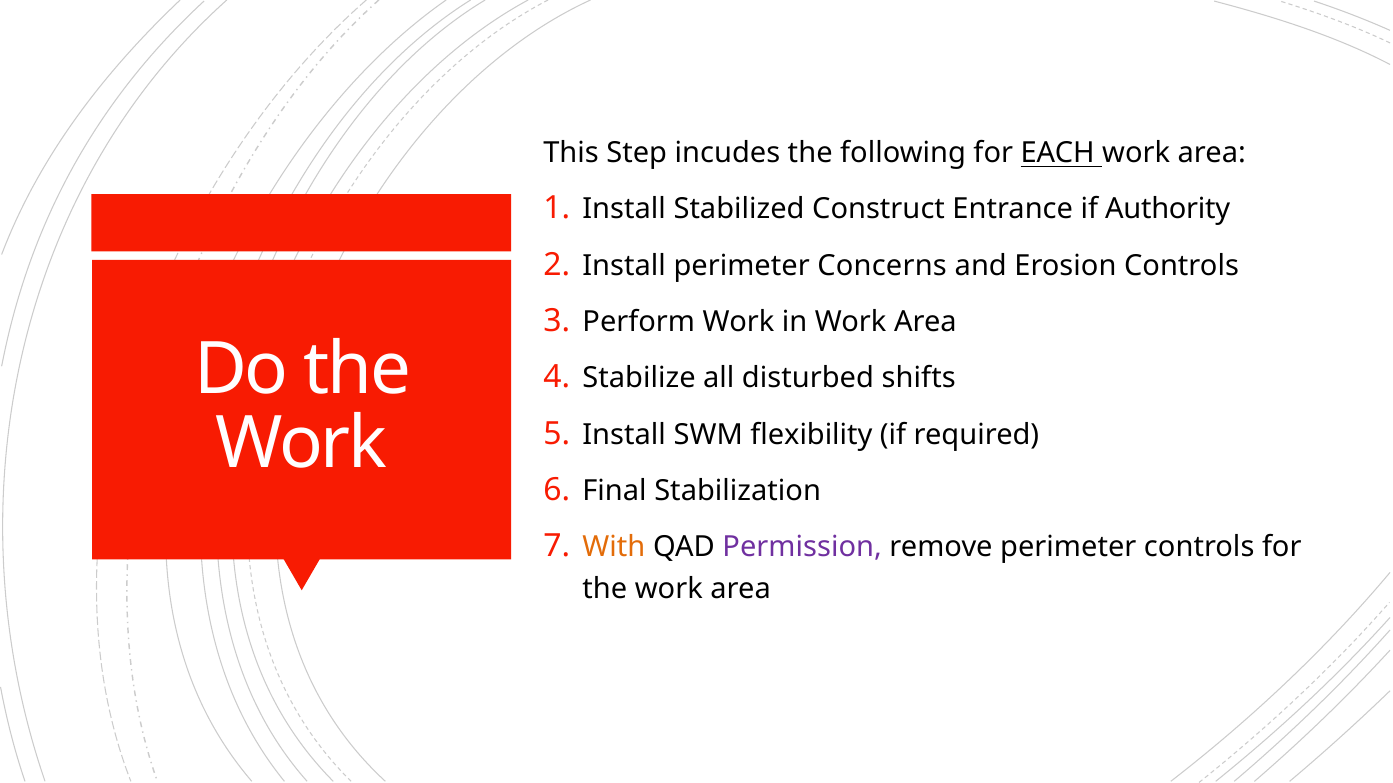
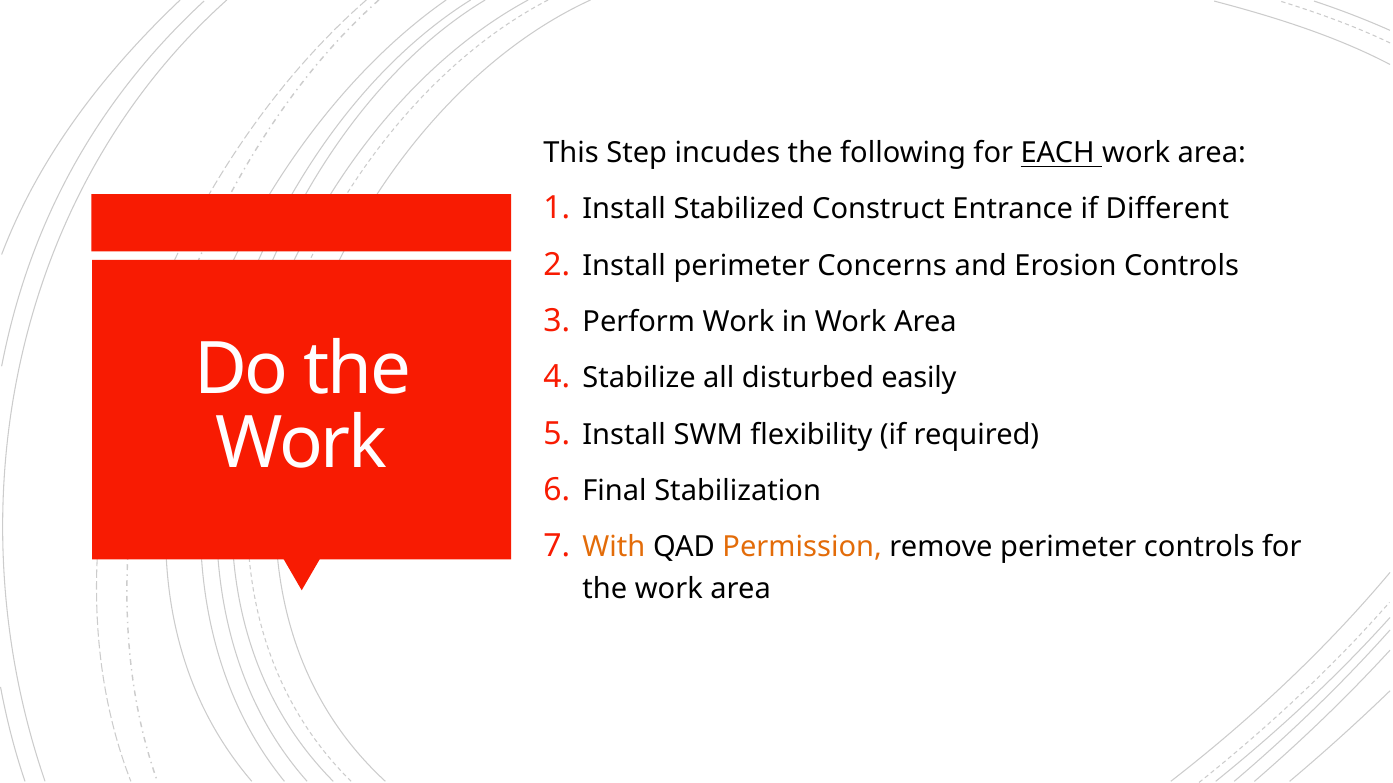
Authority: Authority -> Different (1167, 210)
shifts: shifts -> easily (919, 378)
Permission colour: purple -> orange (802, 547)
